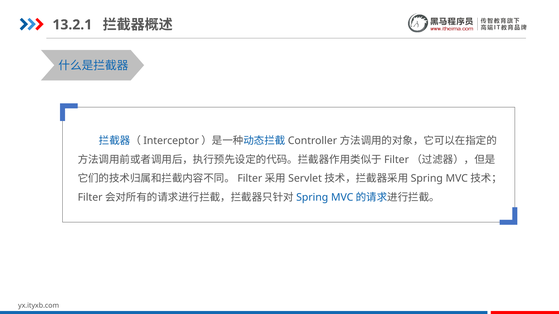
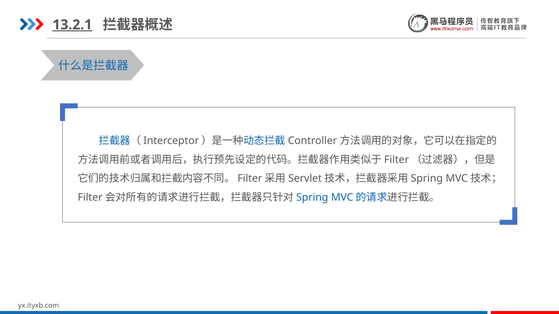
13.2.1 underline: none -> present (72, 25)
